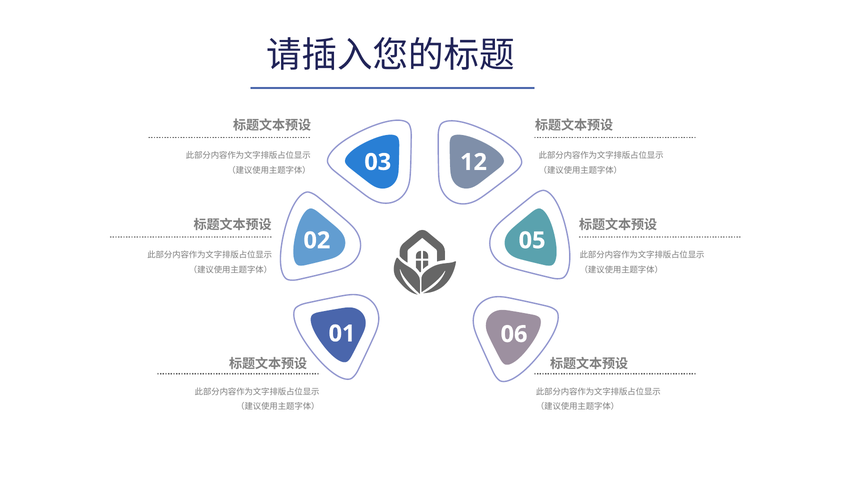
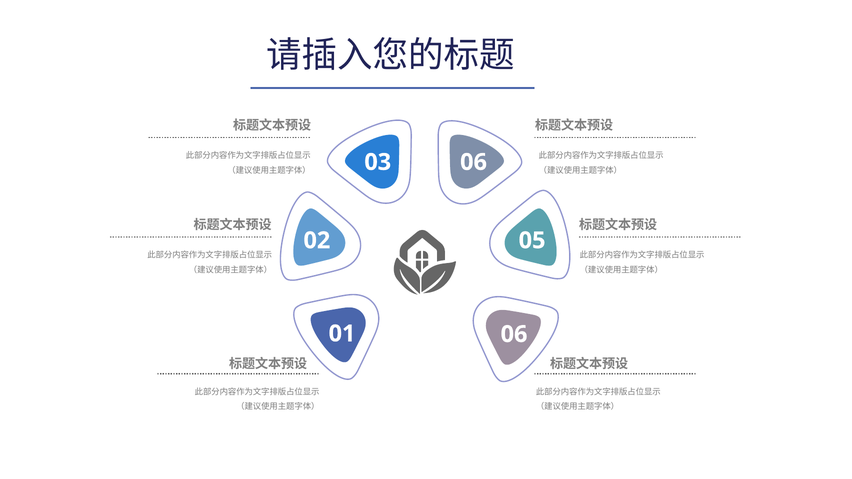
03 12: 12 -> 06 (474, 162)
